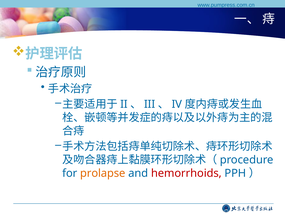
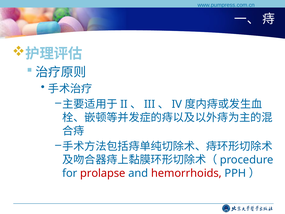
prolapse colour: orange -> red (103, 173)
